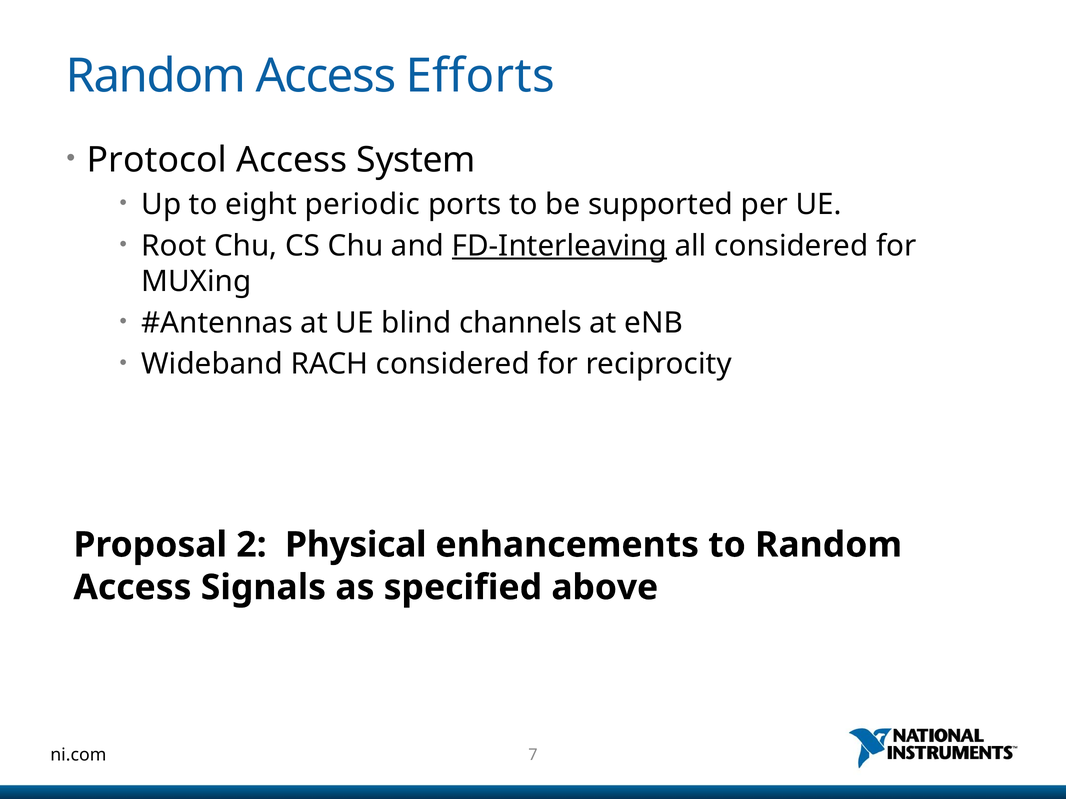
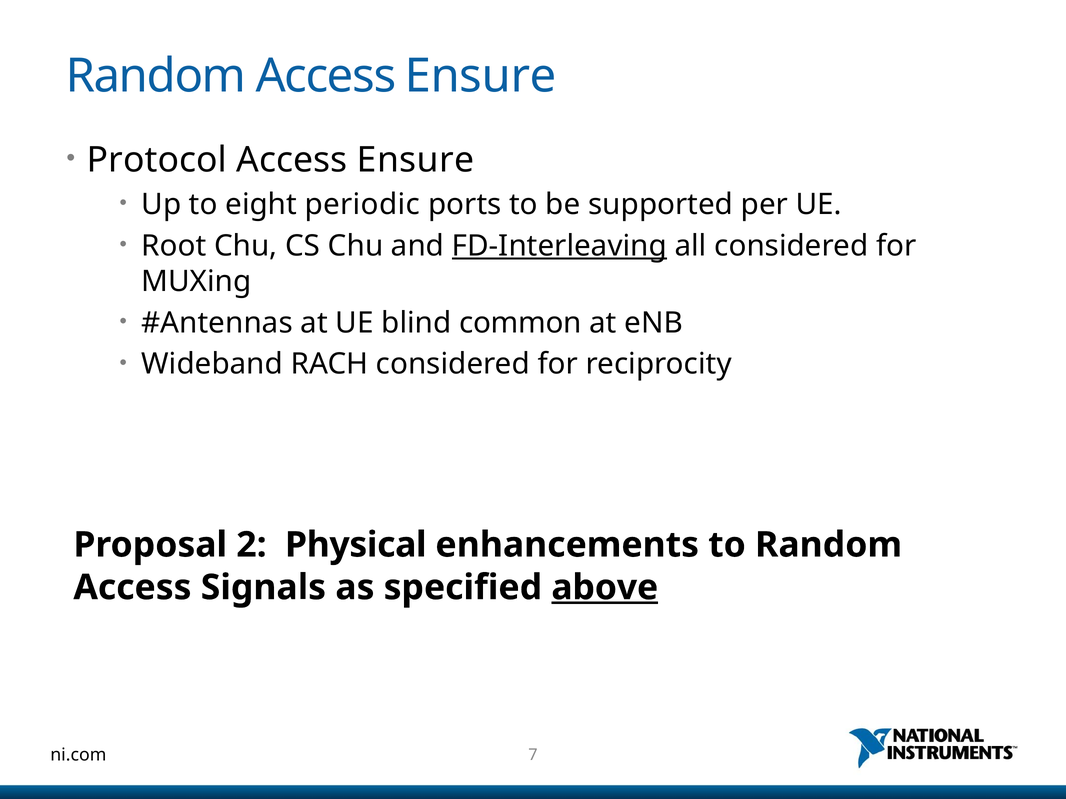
Random Access Efforts: Efforts -> Ensure (481, 76)
System: System -> Ensure (416, 160)
channels: channels -> common (520, 323)
above underline: none -> present (605, 588)
